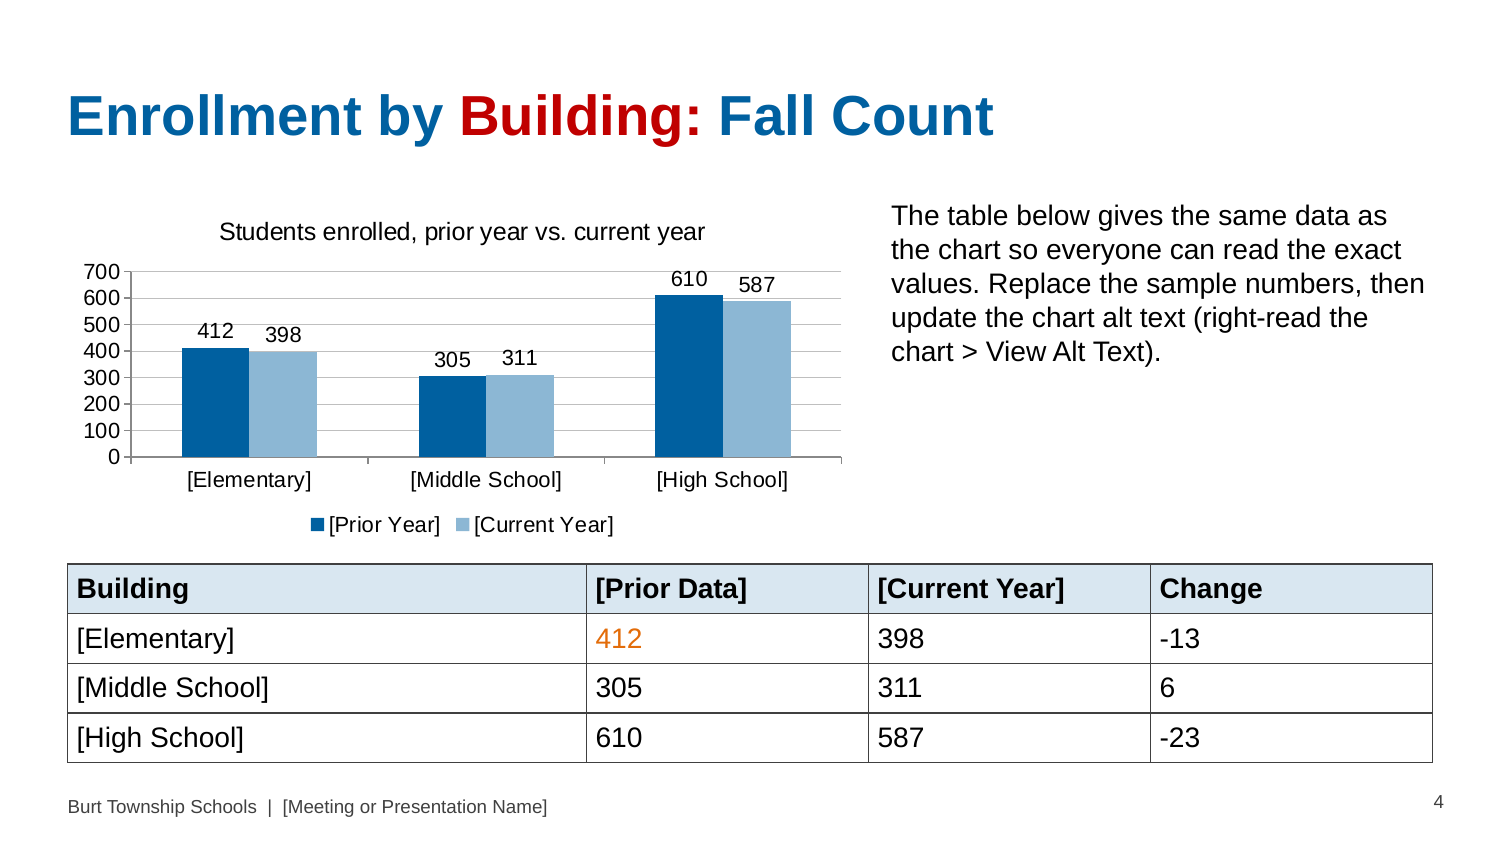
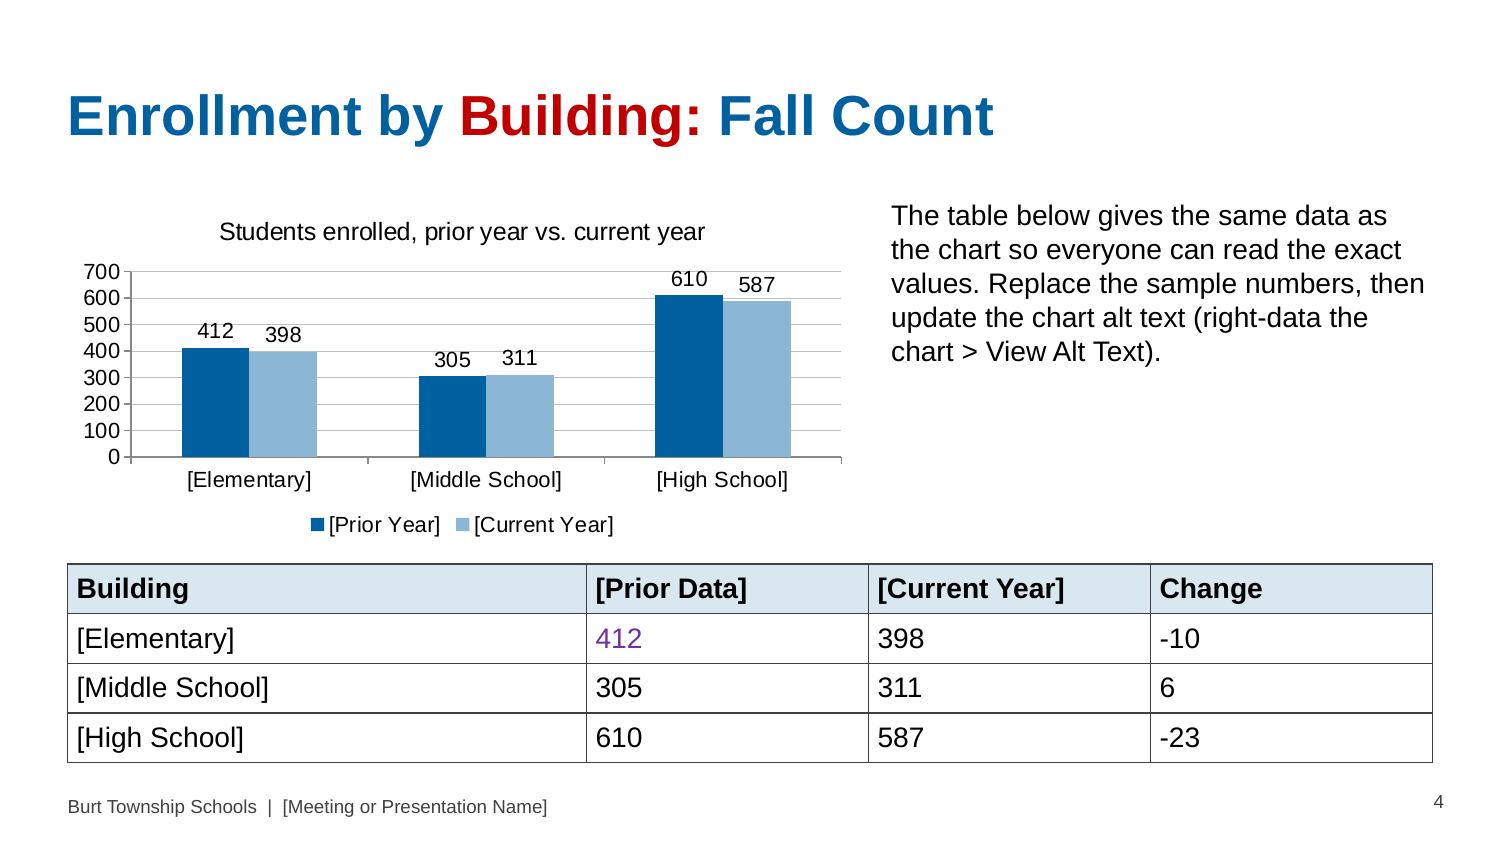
right-read: right-read -> right-data (1257, 318)
412 colour: orange -> purple (619, 639)
-13: -13 -> -10 (1180, 639)
